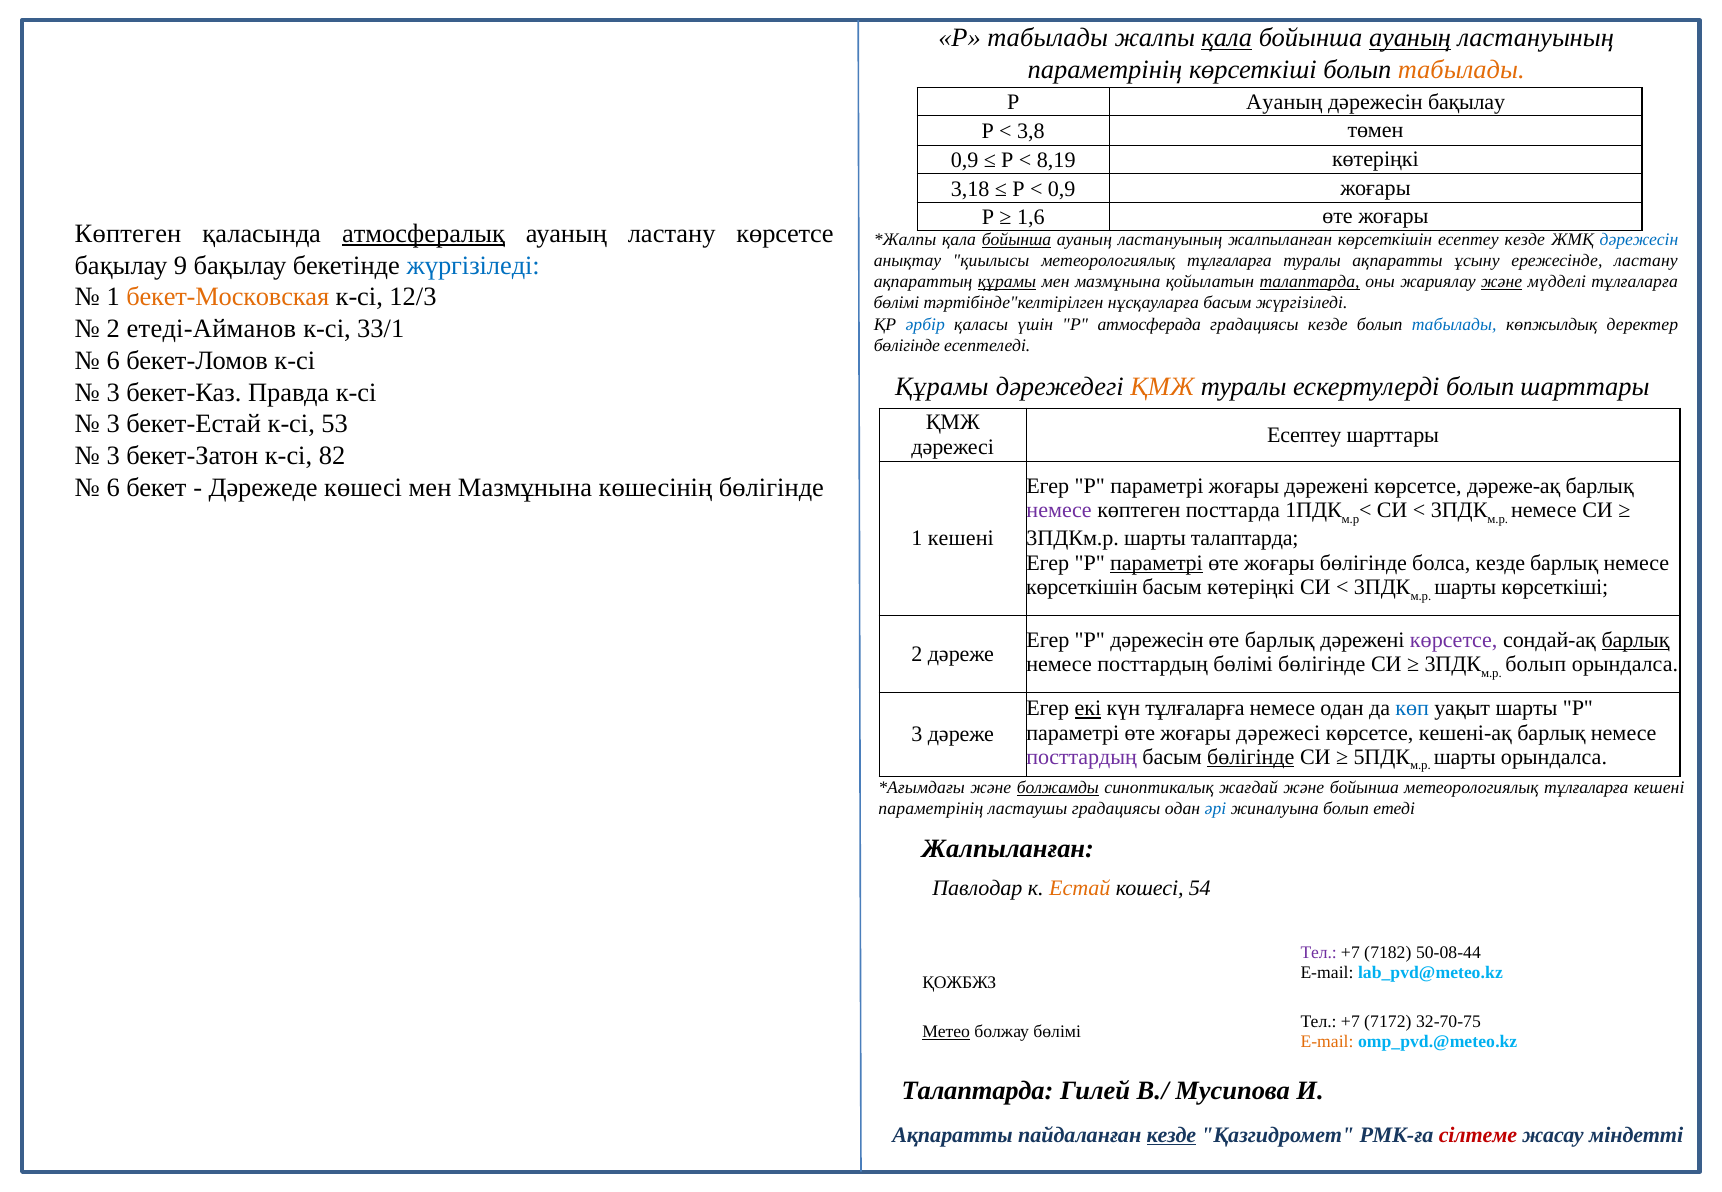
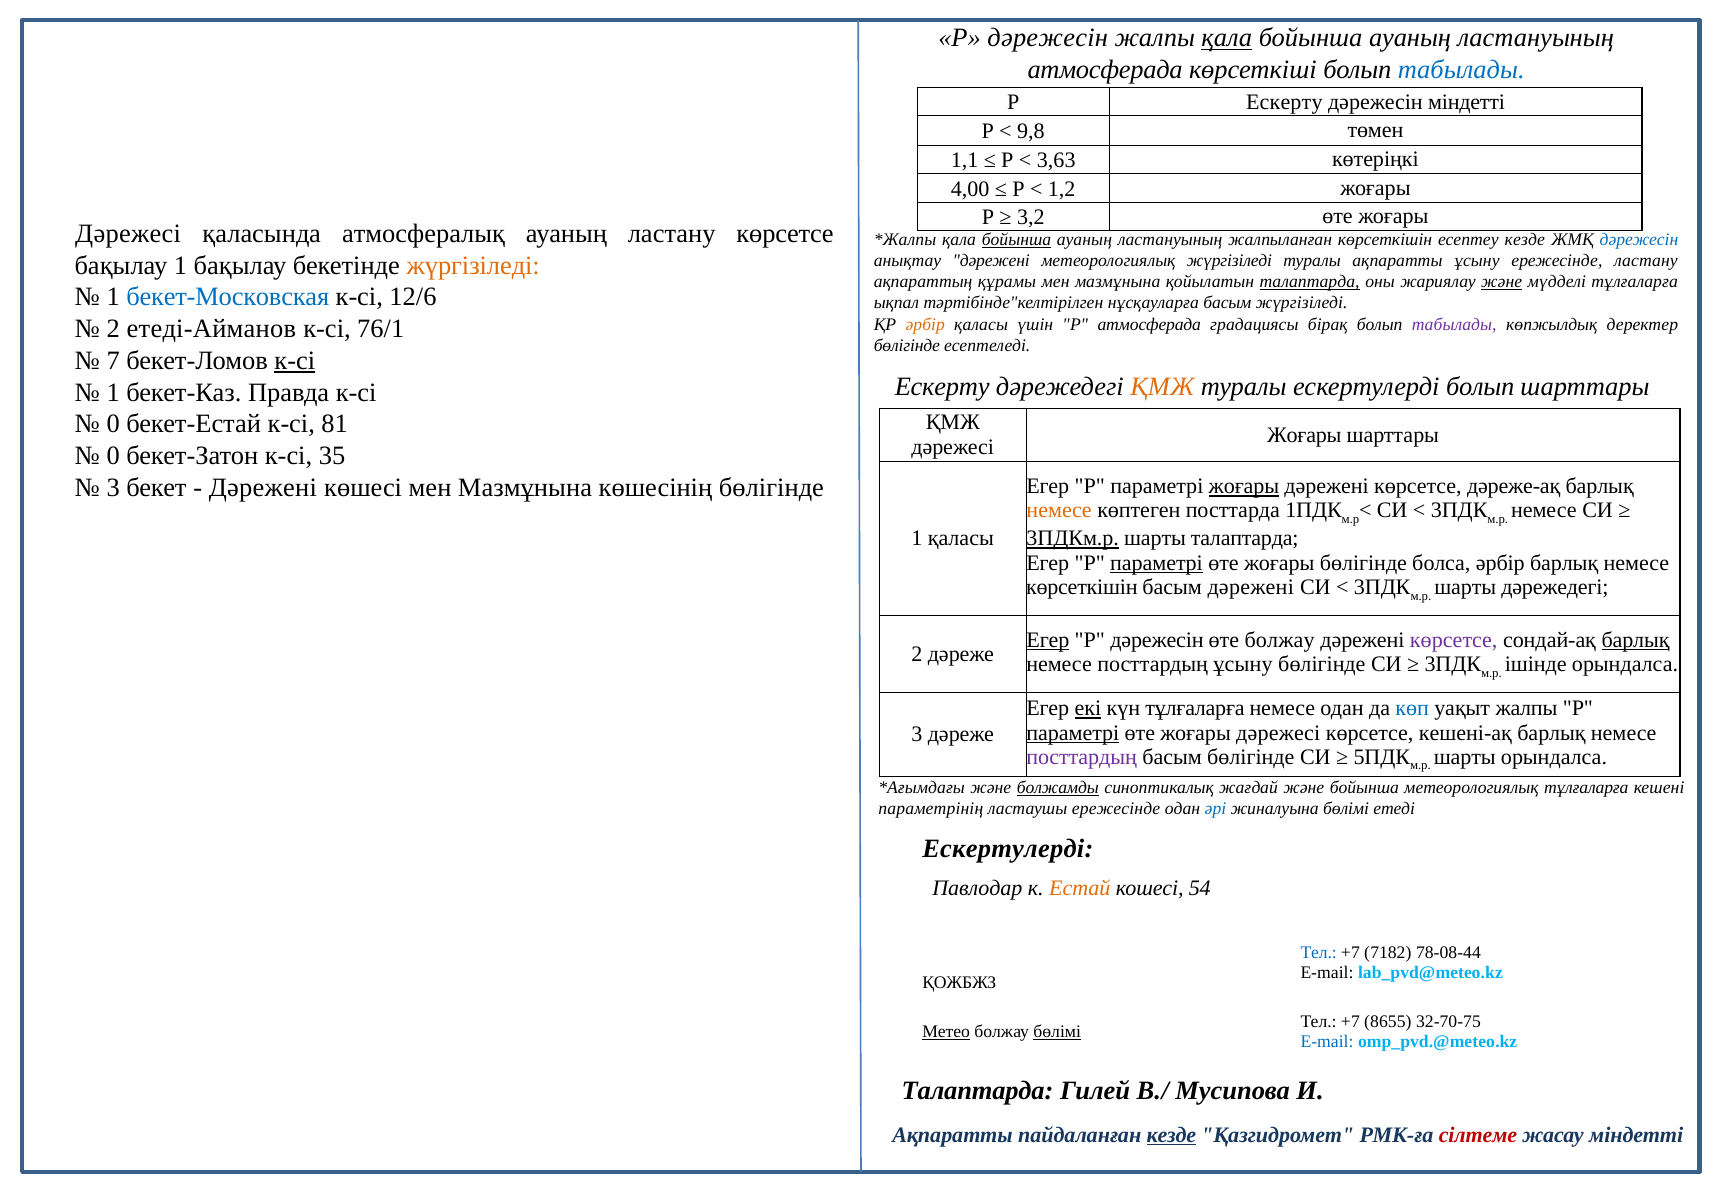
табылады: табылады -> дәрежесін (1048, 38)
ауаның underline: present -> none (1410, 38)
параметрінің: параметрінің -> атмосферада (1105, 70)
табылады colour: orange -> blue (1461, 70)
Р Ауаның: Ауаның -> Ескерту (1284, 102)
дәрежесін бақылау: бақылау -> міндетті (1467, 102)
3,8: 3,8 -> 9,8 (1031, 131)
0,9: 0,9 -> 1,1 (965, 161)
8,19: 8,19 -> 3,63 (1056, 161)
3,18: 3,18 -> 4,00 (970, 189)
0,9: 0,9 -> 1,2 (1062, 189)
1,6: 1,6 -> 3,2 (1031, 217)
Көптеген: Көптеген -> Дәрежесі (128, 234)
атмосфералық underline: present -> none (423, 234)
анықтау қиылысы: қиылысы -> дәрежені (991, 261)
тұлғаларға: тұлғаларға -> жүргізіледі (1229, 261)
бақылау 9: 9 -> 1 (181, 265)
жүргізіледі colour: blue -> orange (473, 265)
құрамы underline: present -> none (1007, 282)
бекет-Московская colour: orange -> blue (228, 297)
12/3: 12/3 -> 12/6 (413, 297)
бөлімі: бөлімі -> ықпал (896, 303)
әрбір colour: blue -> orange (925, 324)
градациясы кезде: кезде -> бірақ (1328, 324)
табылады colour: blue -> purple (1454, 324)
33/1: 33/1 -> 76/1 (381, 329)
6: 6 -> 7 (113, 361)
к-сі underline: none -> present (295, 361)
Құрамы: Құрамы -> Ескерту (942, 387)
3: 3 -> 1 (113, 392)
3: 3 -> 0 (113, 424)
53: 53 -> 81 (335, 424)
Есептеу: Есептеу -> Жоғары (1304, 435)
3: 3 -> 0 (113, 456)
82: 82 -> 35 (332, 456)
6: 6 -> 3 (113, 488)
Дәрежеде: Дәрежеде -> Дәрежені (263, 488)
жоғары underline: none -> present (1244, 486)
немесе colour: purple -> orange (1059, 511)
1 кешені: кешені -> қаласы (961, 539)
3ПДКм.р underline: none -> present (1073, 539)
болса кезде: кезде -> әрбір (1500, 563)
басым көтеріңкі: көтеріңкі -> дәрежені (1251, 587)
шарты көрсеткіші: көрсеткіші -> дәрежедегі (1555, 587)
Егер underline: none -> present (1048, 640)
өте барлық: барлық -> болжау (1280, 640)
посттардың бөлімі: бөлімі -> ұсыну (1243, 665)
болып: болып -> ішінде (1536, 665)
уақыт шарты: шарты -> жалпы (1526, 708)
параметрі underline: none -> present (1073, 733)
бөлігінде underline: present -> none (1251, 757)
ластаушы градациясы: градациясы -> ережесінде (1116, 809)
жиналуына болып: болып -> бөлімі (1346, 809)
Жалпыланған: Жалпыланған -> Ескертулерді (1008, 849)
Тел colour: purple -> blue (1319, 953)
50-08-44: 50-08-44 -> 78-08-44 (1448, 953)
7172: 7172 -> 8655 (1388, 1022)
бөлімі underline: none -> present (1057, 1032)
E-mail colour: orange -> blue (1327, 1041)
